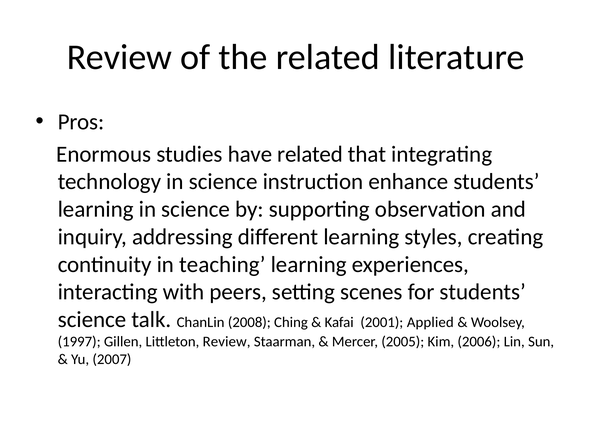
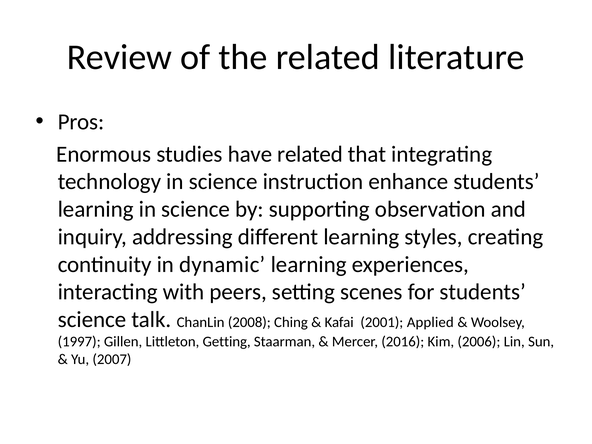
teaching: teaching -> dynamic (222, 264)
Littleton Review: Review -> Getting (227, 342)
2005: 2005 -> 2016 (403, 342)
